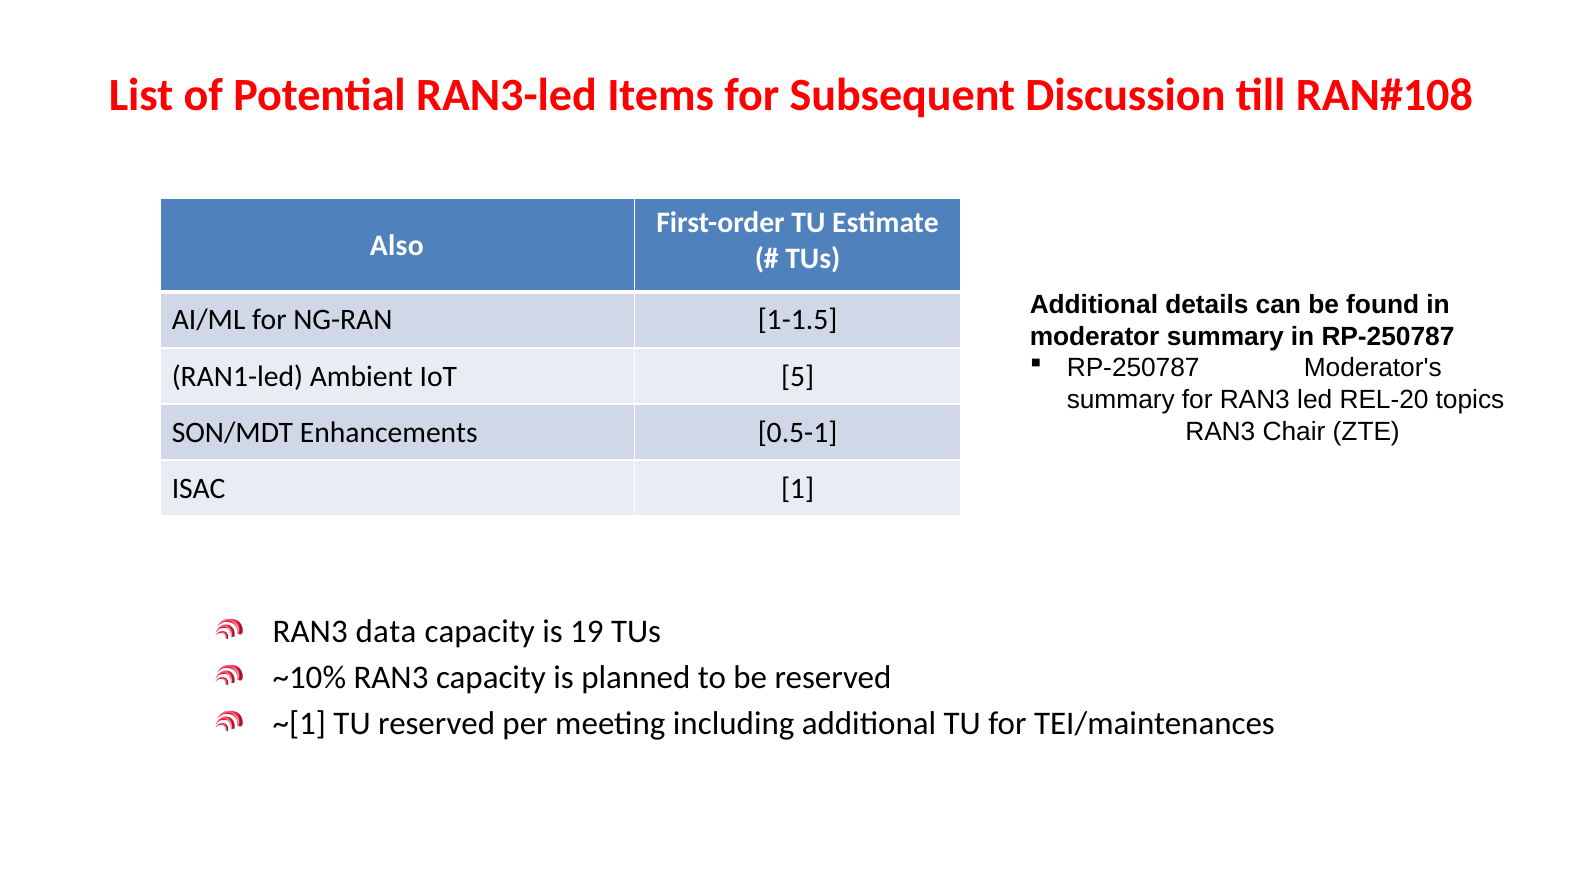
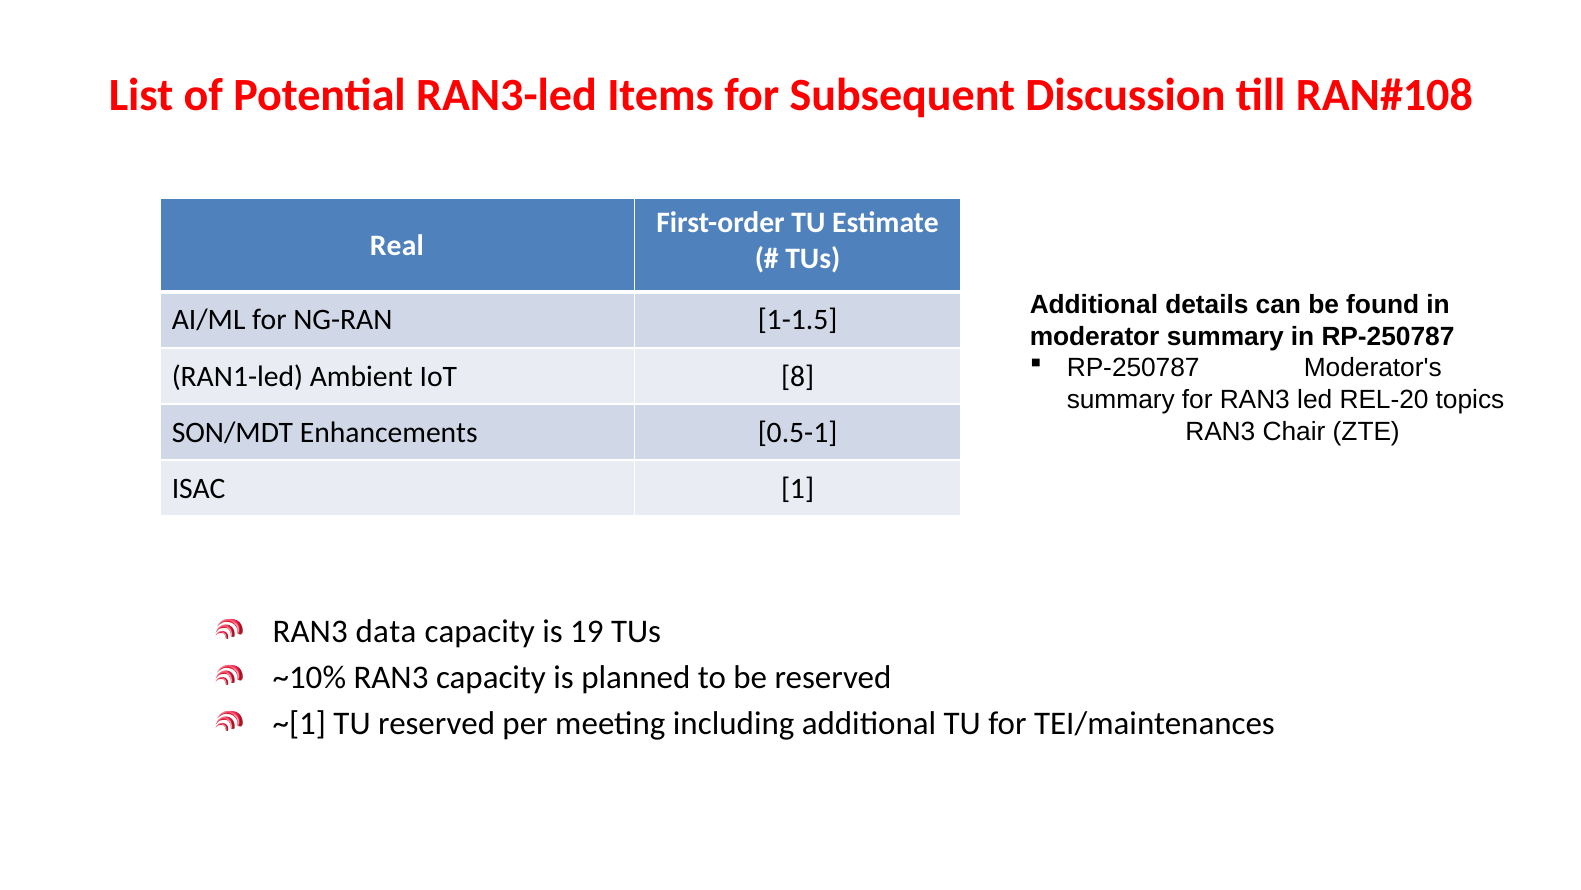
Also: Also -> Real (397, 245)
5: 5 -> 8 (798, 376)
